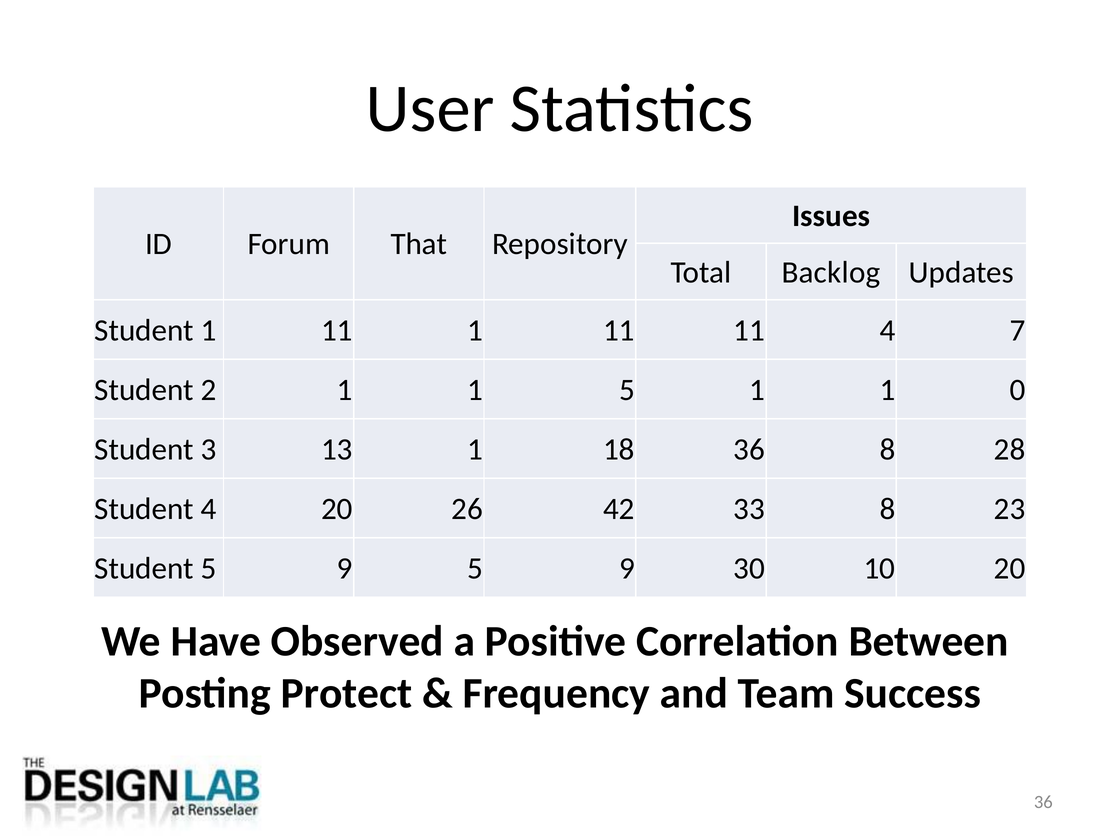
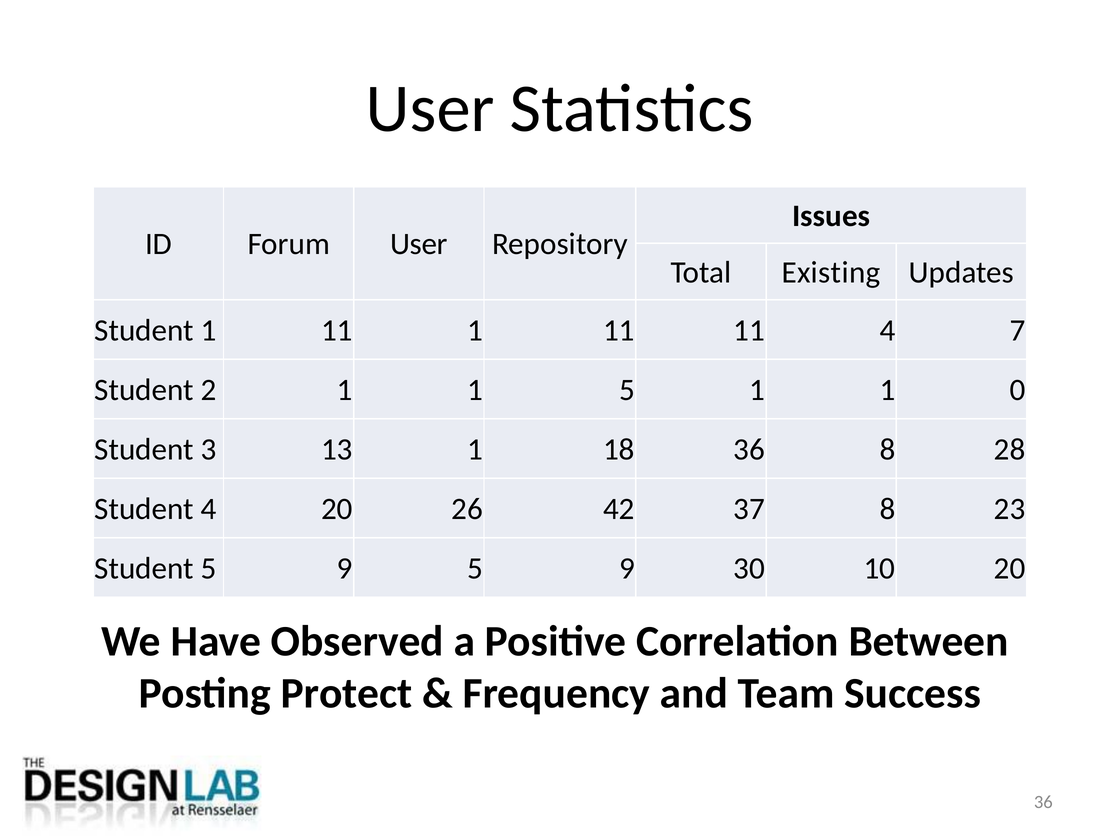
Forum That: That -> User (419, 244)
Backlog: Backlog -> Existing (831, 273)
33: 33 -> 37 (749, 509)
